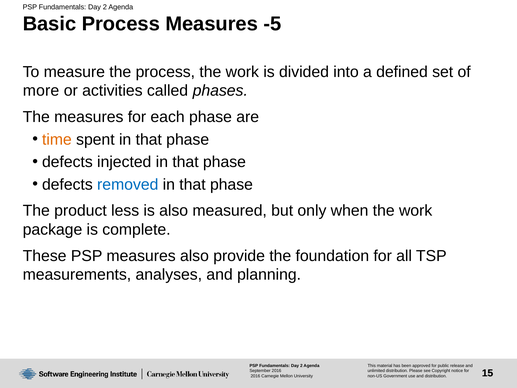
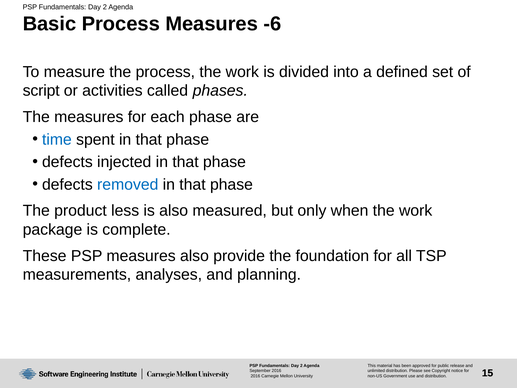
-5: -5 -> -6 (272, 24)
more: more -> script (41, 91)
time colour: orange -> blue (57, 139)
